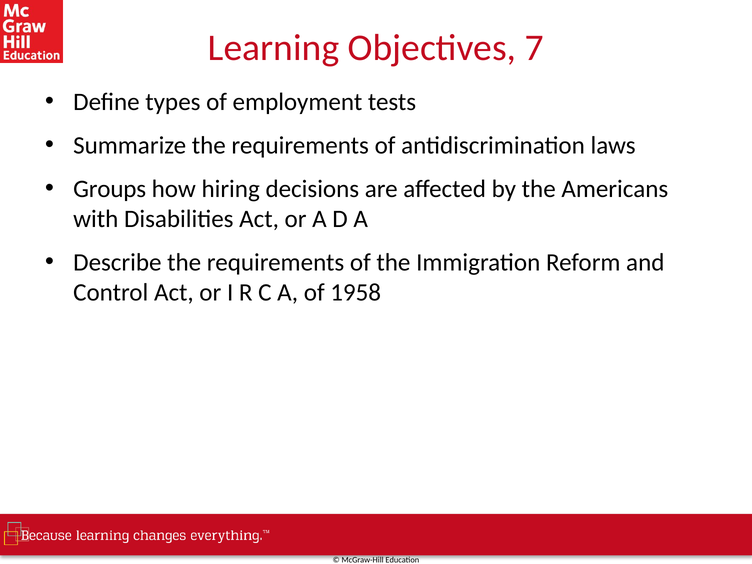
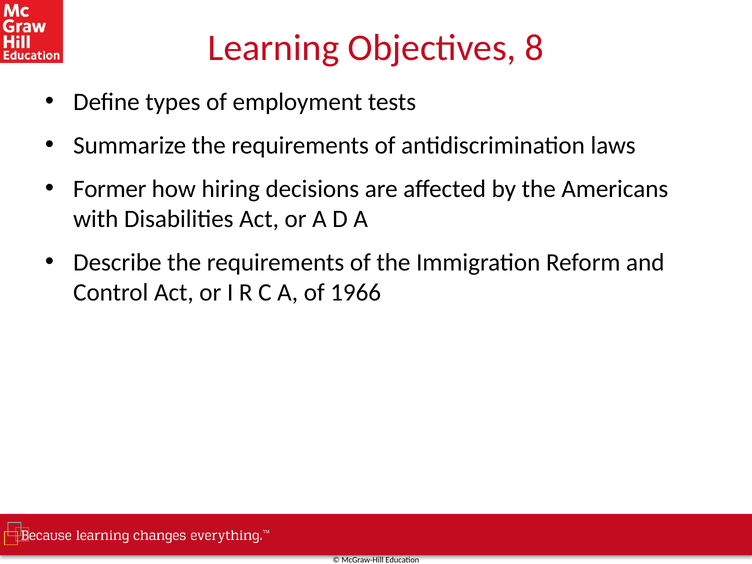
7: 7 -> 8 (534, 48)
Groups: Groups -> Former (110, 189)
1958: 1958 -> 1966 (356, 292)
